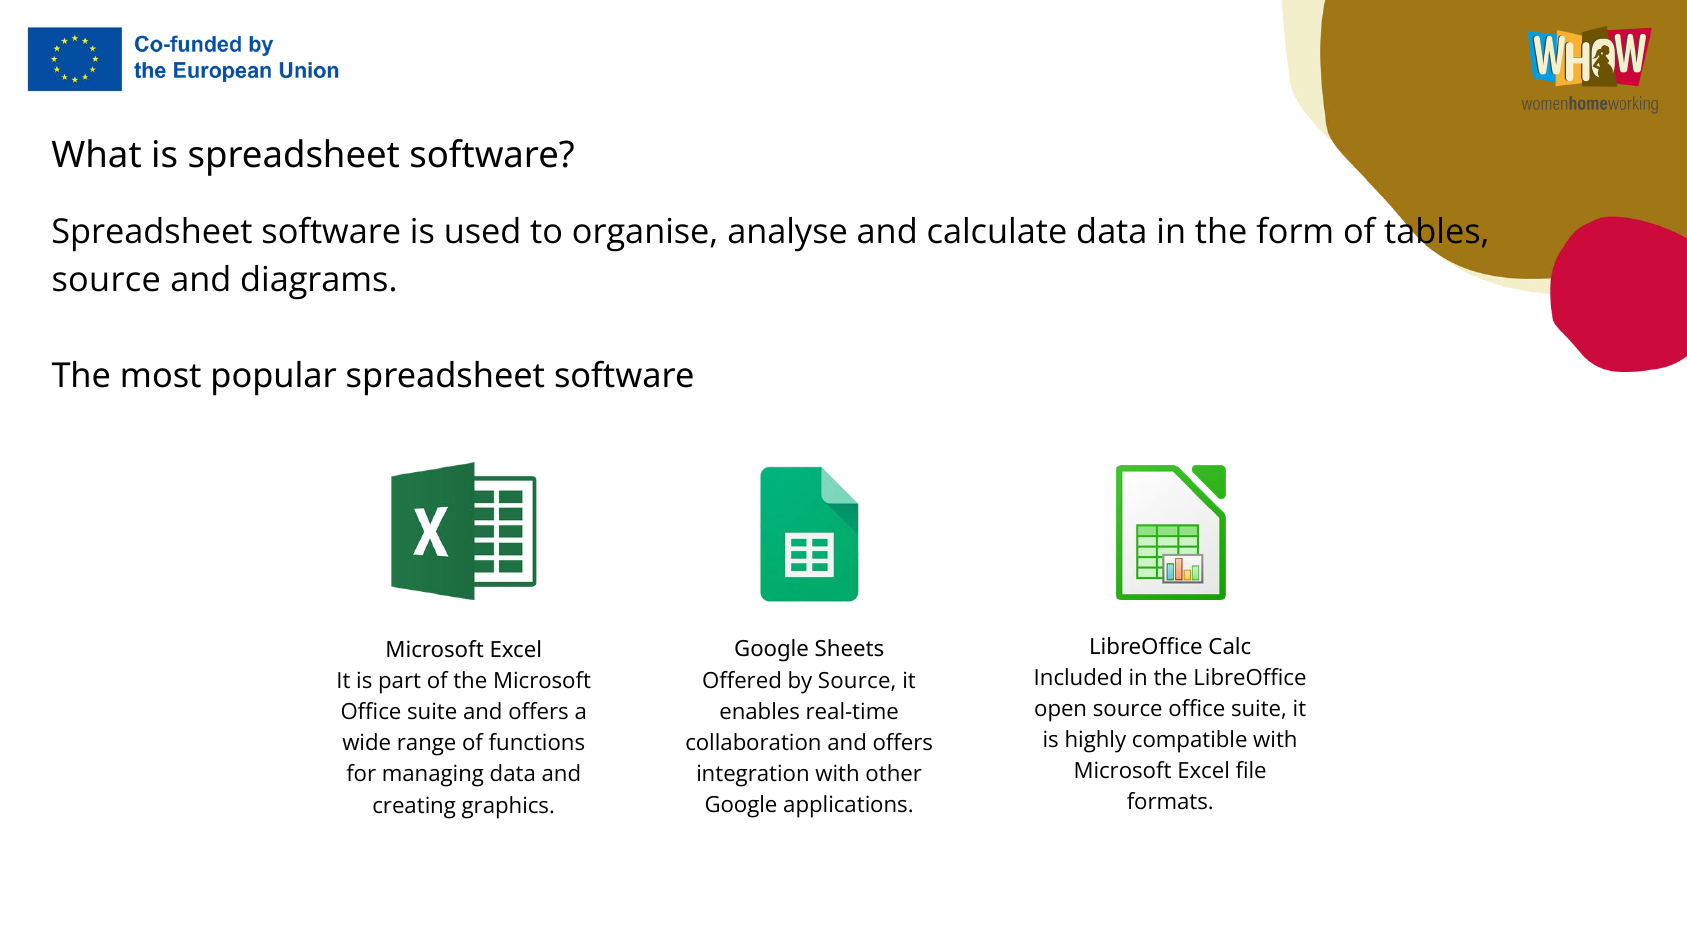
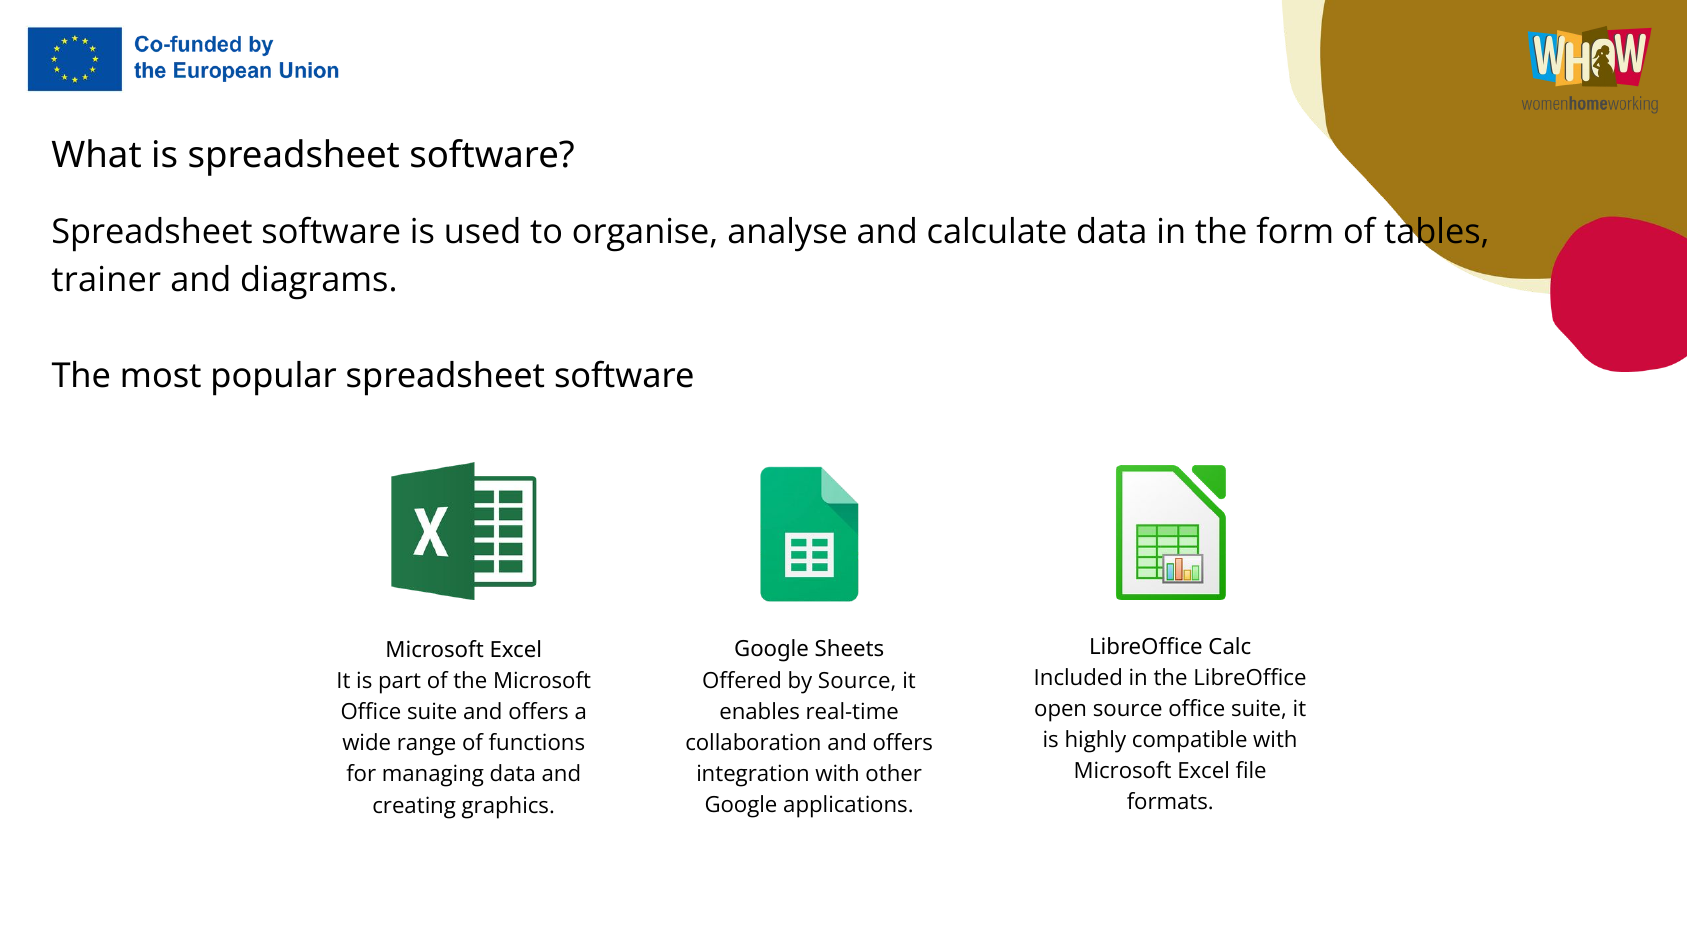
source: source -> trainer (106, 280)
